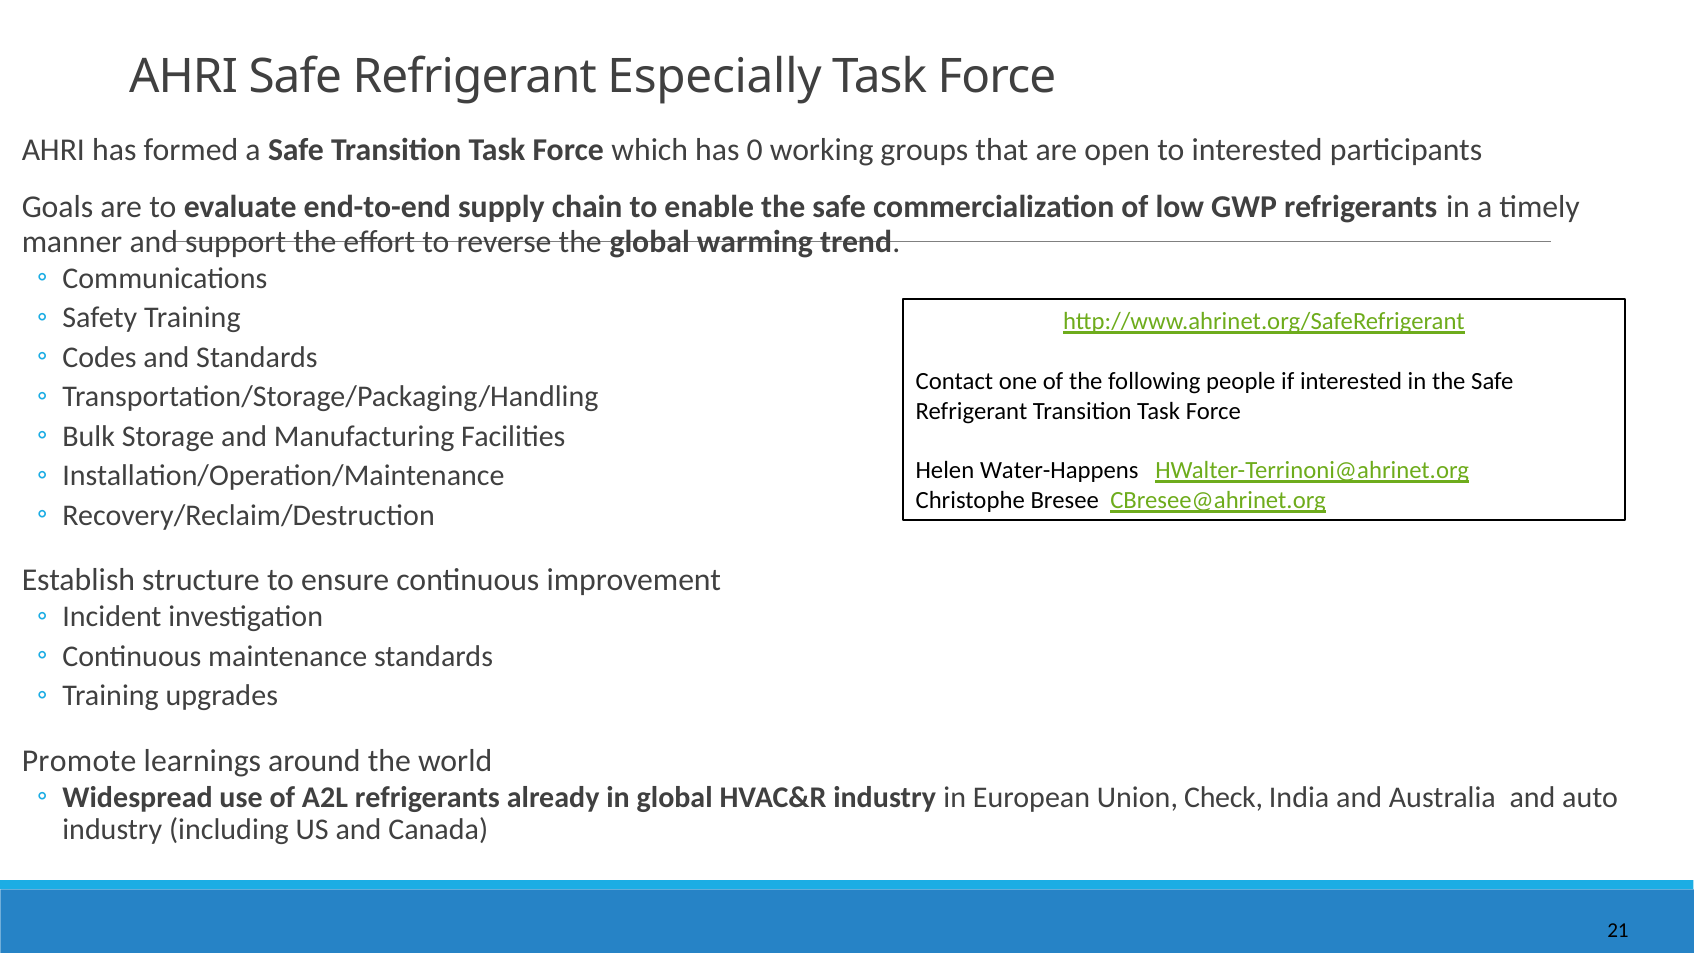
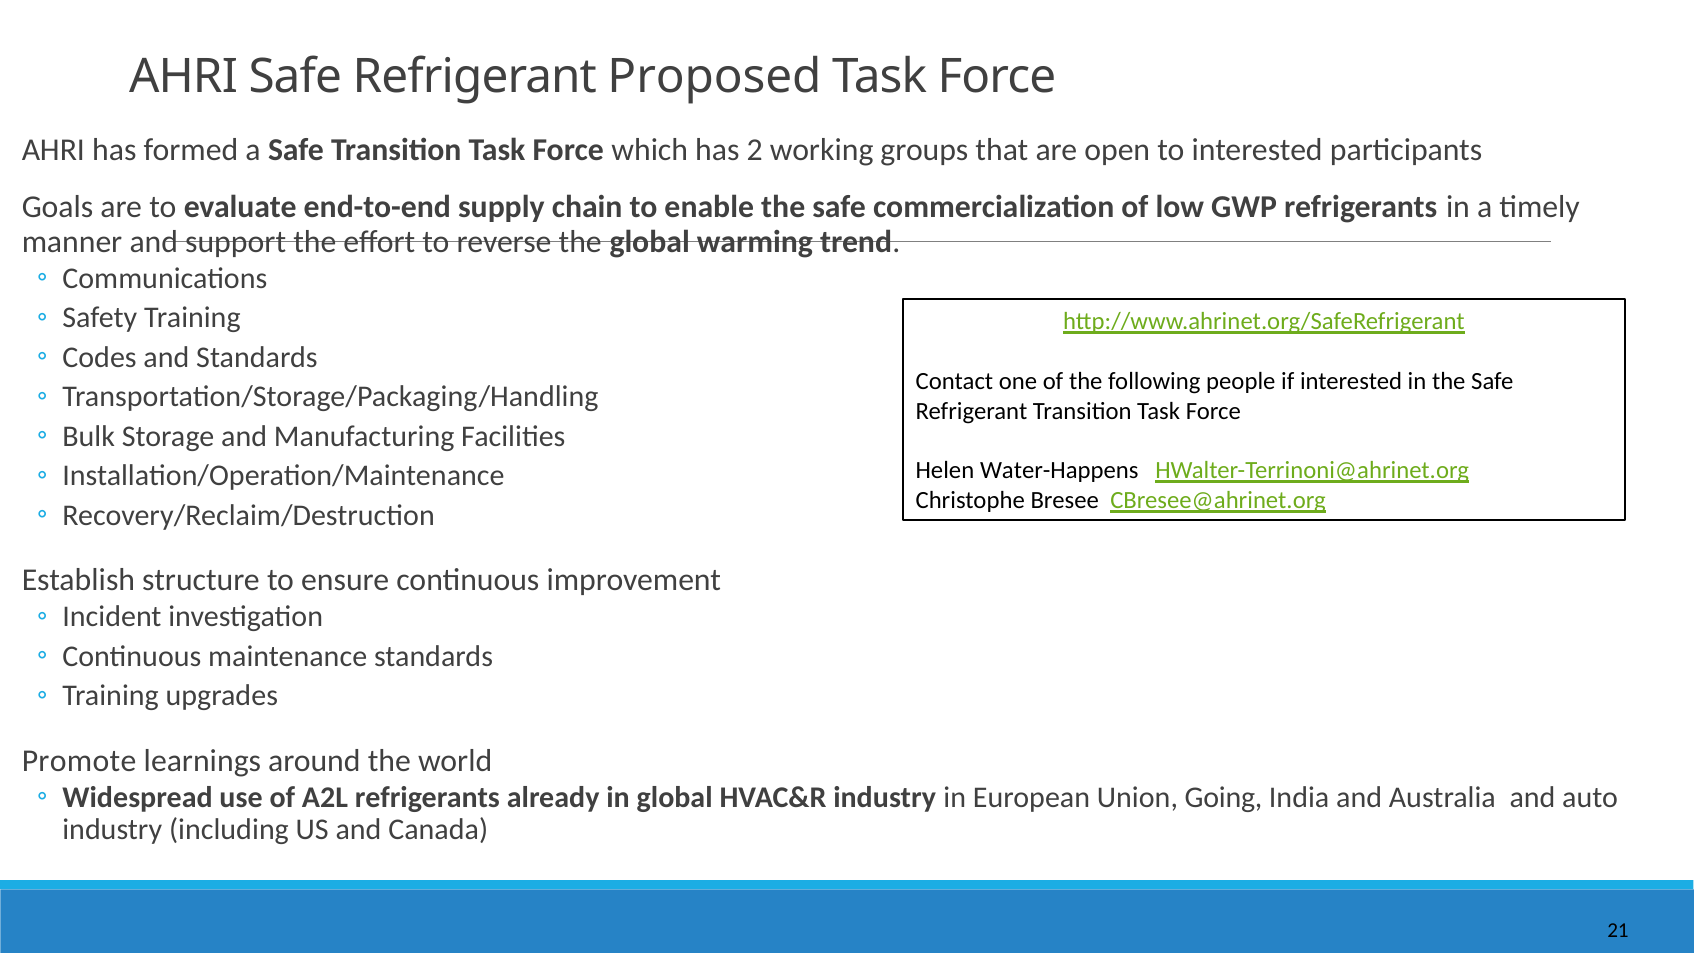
Especially: Especially -> Proposed (714, 76)
0: 0 -> 2 (755, 150)
Check: Check -> Going (1224, 797)
